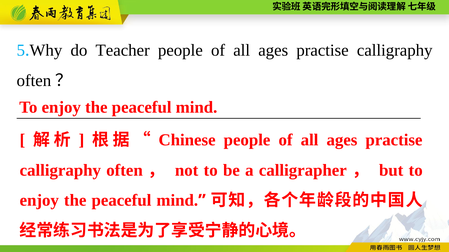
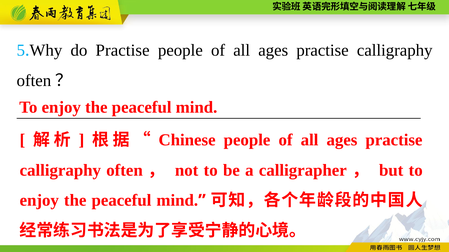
do Teacher: Teacher -> Practise (123, 51)
